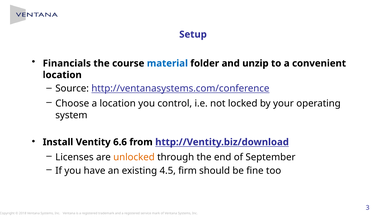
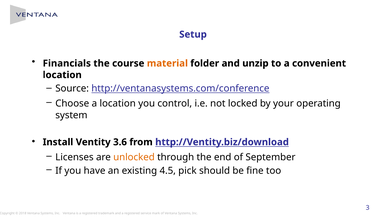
material colour: blue -> orange (167, 63)
6.6: 6.6 -> 3.6 (120, 142)
firm: firm -> pick (187, 171)
